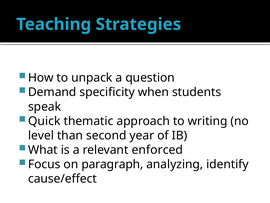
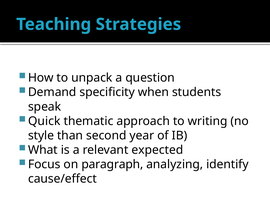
level: level -> style (41, 135)
enforced: enforced -> expected (157, 150)
